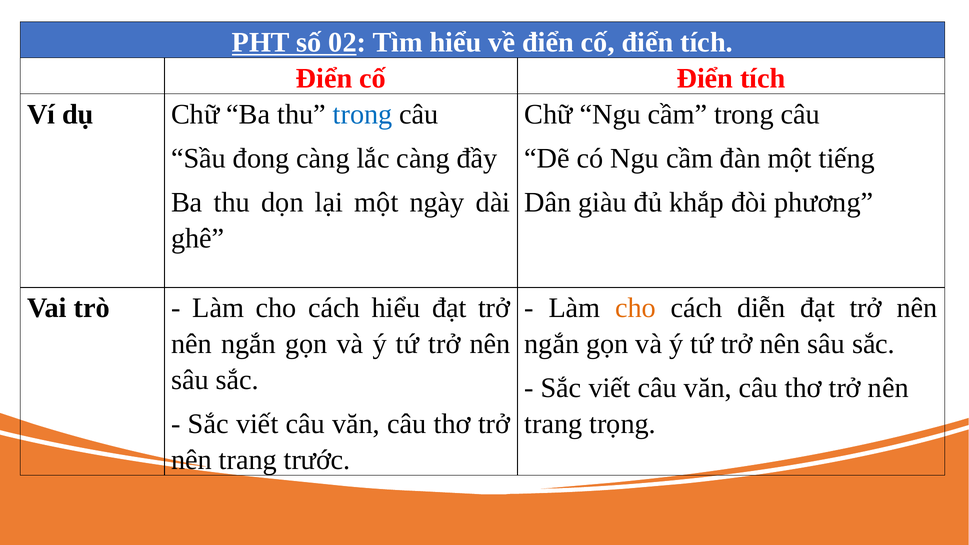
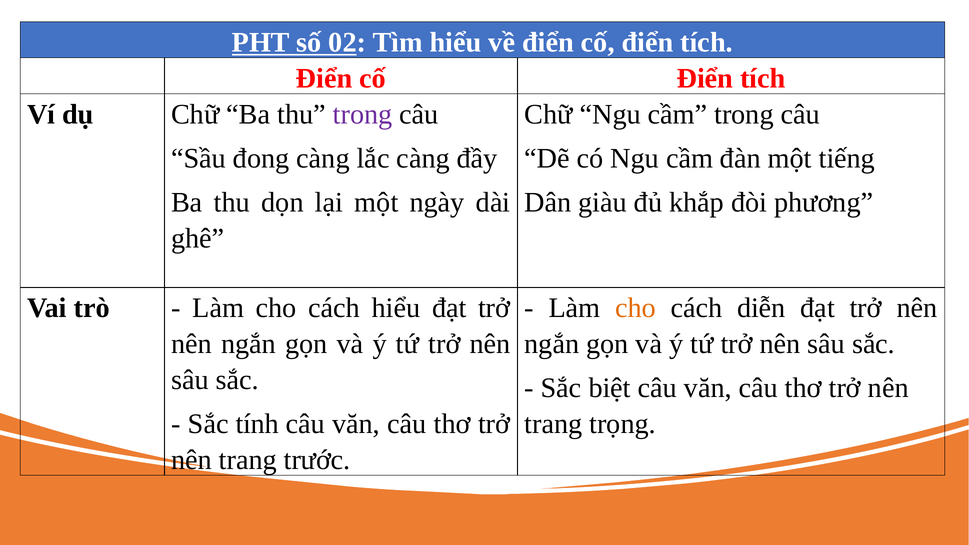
trong colour: blue -> purple (363, 114)
viết: viết -> biệt (610, 388)
viết: viết -> tính (257, 424)
